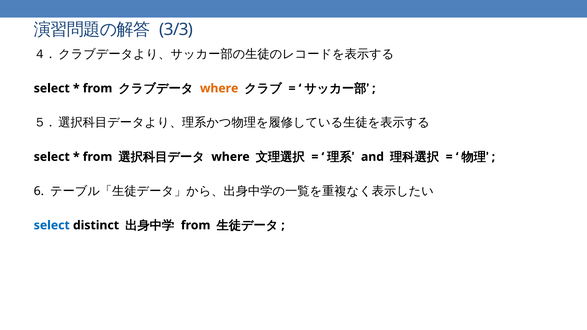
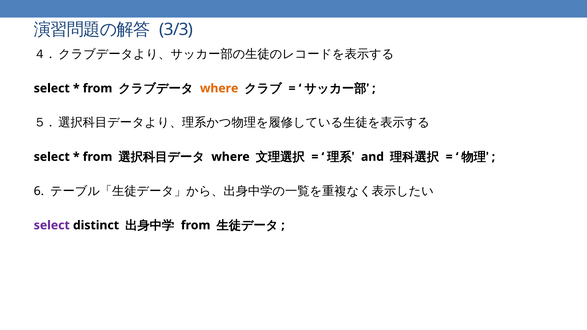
select colour: blue -> purple (52, 225)
